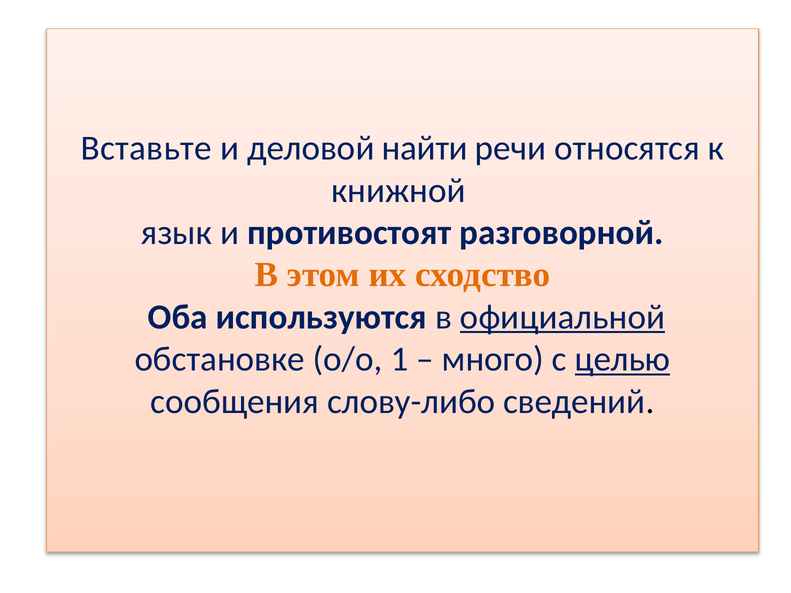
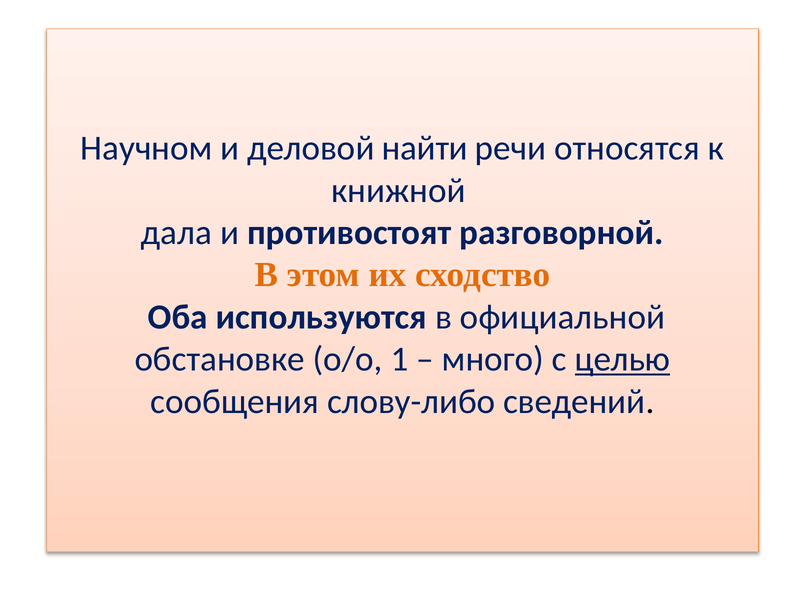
Вставьте: Вставьте -> Научном (146, 148)
язык: язык -> дала (176, 233)
официальной underline: present -> none (563, 317)
